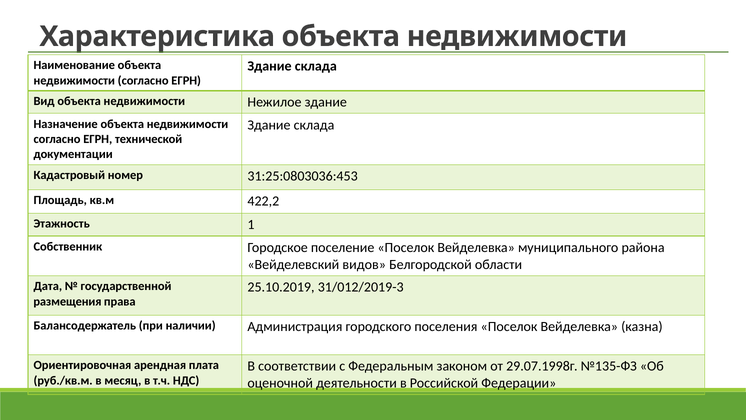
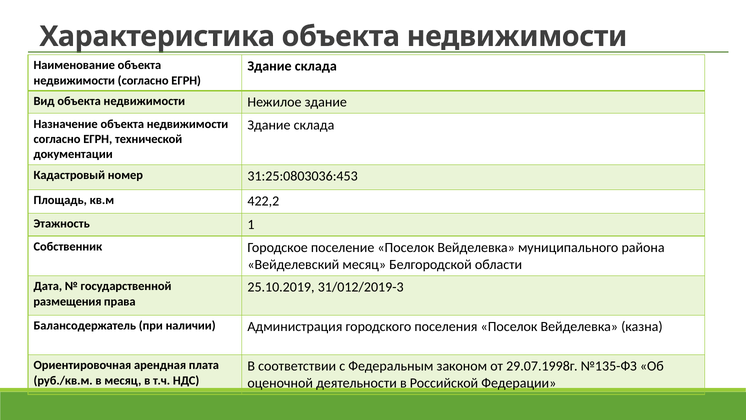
Вейделевский видов: видов -> месяц (364, 264)
